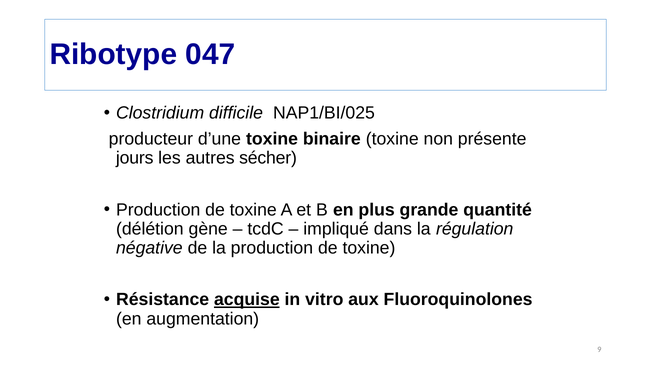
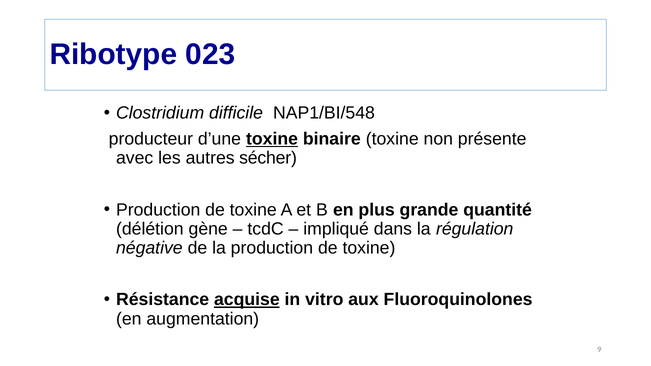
047: 047 -> 023 (210, 55)
NAP1/BI/025: NAP1/BI/025 -> NAP1/BI/548 (324, 113)
toxine underline: none -> present (272, 139)
jours: jours -> avec (135, 158)
